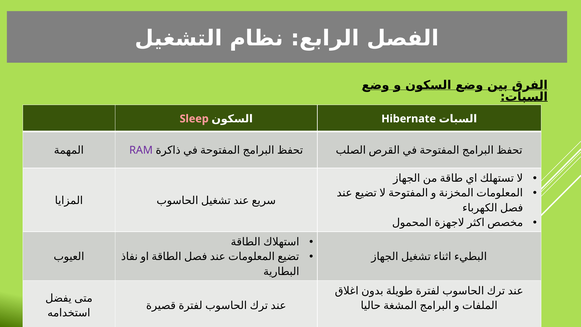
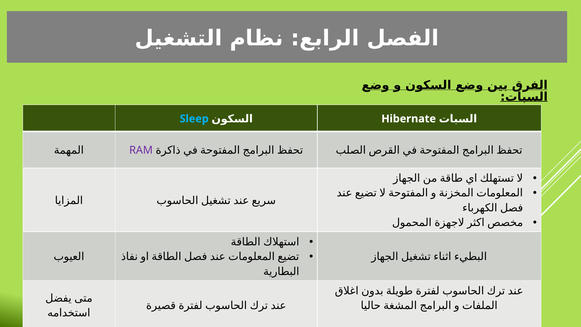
Sleep colour: pink -> light blue (194, 119)
